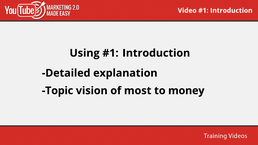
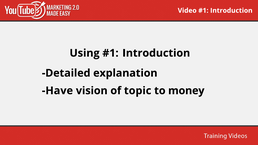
Topic: Topic -> Have (57, 91)
most: most -> topic (138, 91)
